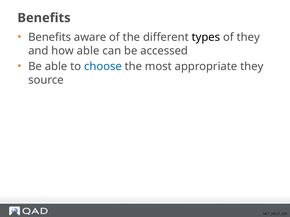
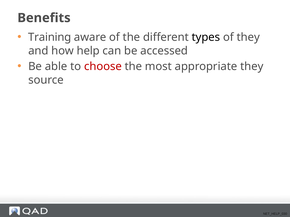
Benefits: Benefits -> Training (50, 37)
how able: able -> help (88, 51)
choose colour: blue -> red (103, 67)
